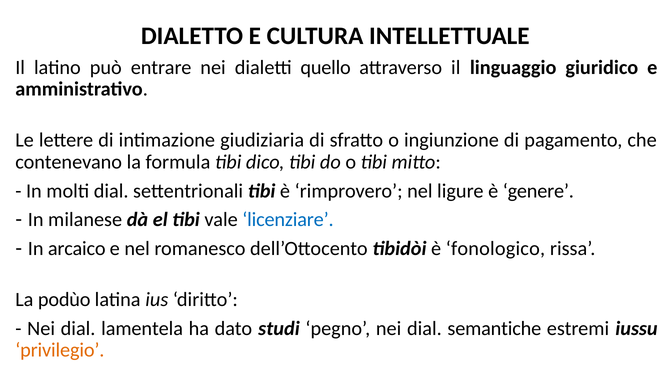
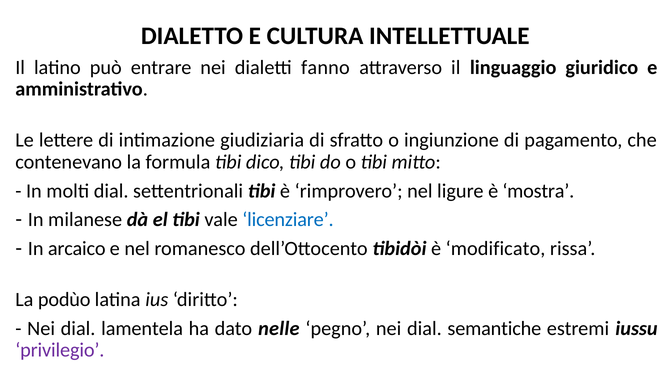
quello: quello -> fanno (325, 68)
genere: genere -> mostra (538, 191)
fonologico: fonologico -> modificato (496, 249)
studi: studi -> nelle (279, 329)
privilegio colour: orange -> purple (60, 351)
